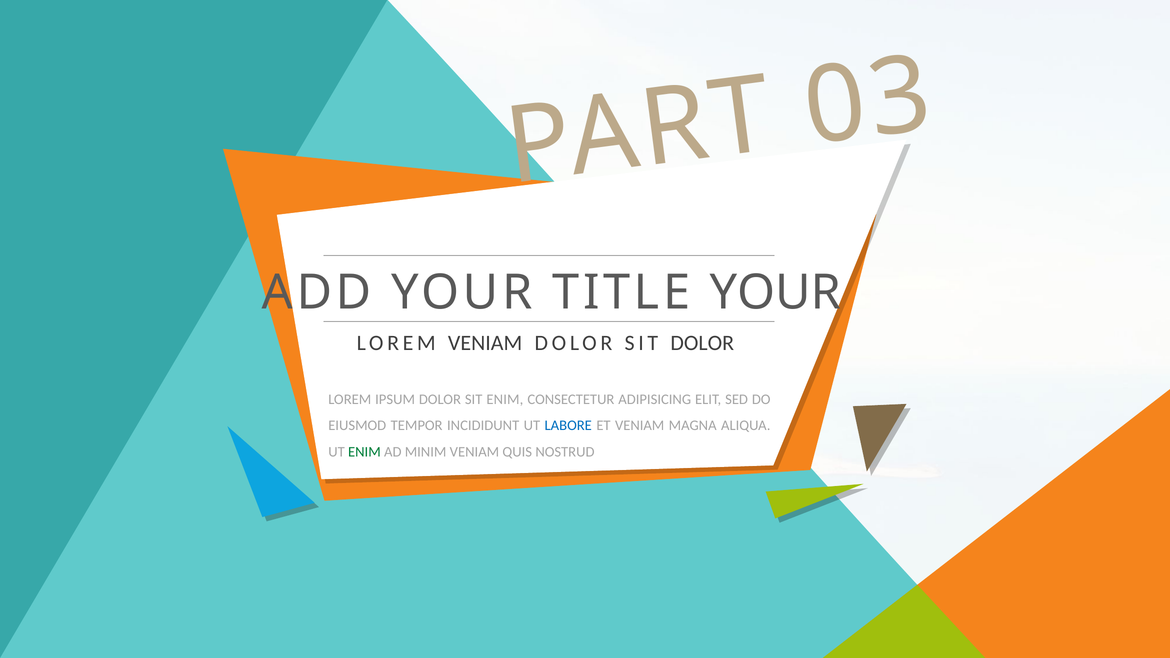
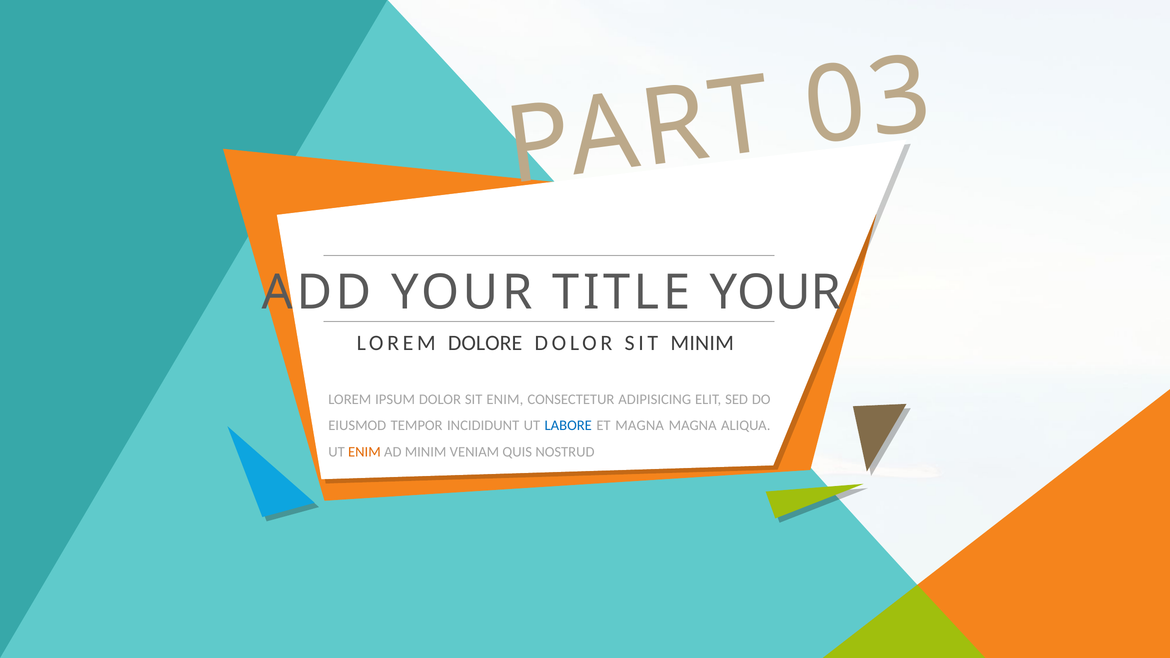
LOREM VENIAM: VENIAM -> DOLORE (485, 343)
SIT DOLOR: DOLOR -> MINIM (702, 343)
ET VENIAM: VENIAM -> MAGNA (640, 426)
ENIM colour: green -> orange (364, 452)
